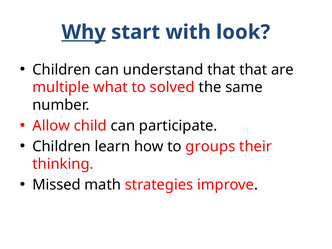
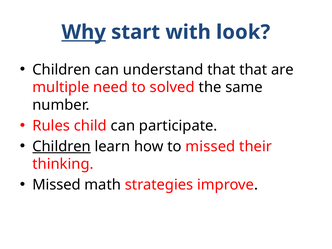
what: what -> need (111, 87)
Allow: Allow -> Rules (51, 126)
Children underline: none -> present (62, 146)
to groups: groups -> missed (210, 146)
